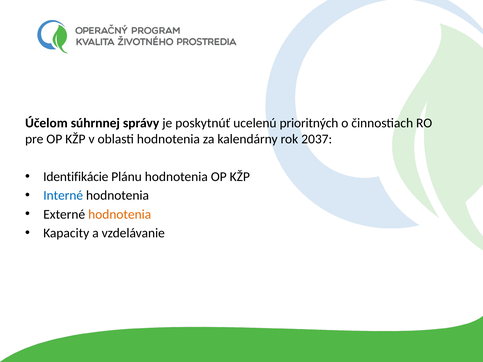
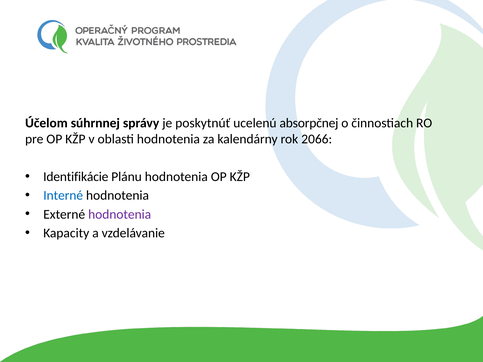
prioritných: prioritných -> absorpčnej (309, 123)
2037: 2037 -> 2066 (317, 139)
hodnotenia colour: orange -> purple (120, 214)
